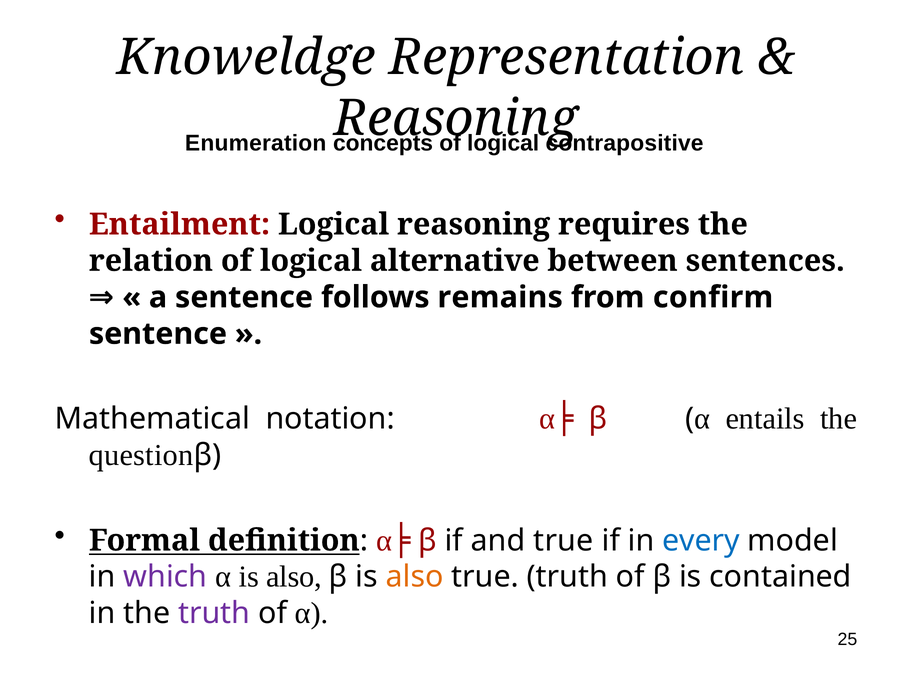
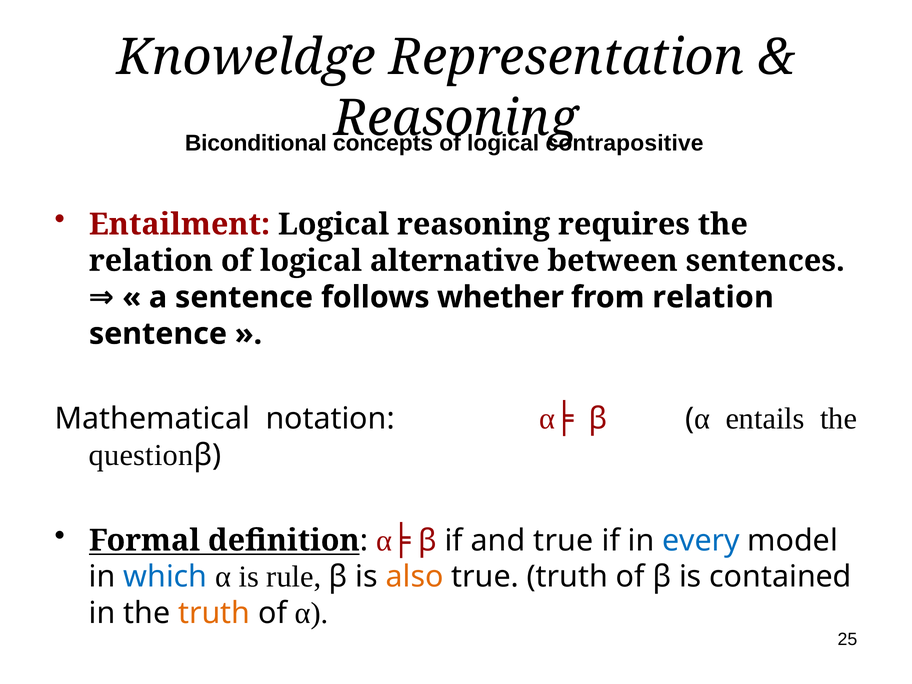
Enumeration: Enumeration -> Biconditional (256, 143)
remains: remains -> whether (500, 297)
from confirm: confirm -> relation (713, 297)
which colour: purple -> blue (165, 577)
α is also: also -> rule (294, 577)
truth colour: purple -> orange (214, 613)
